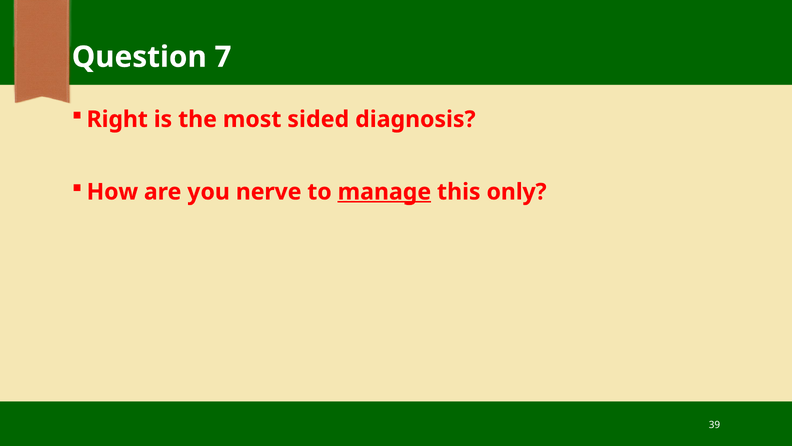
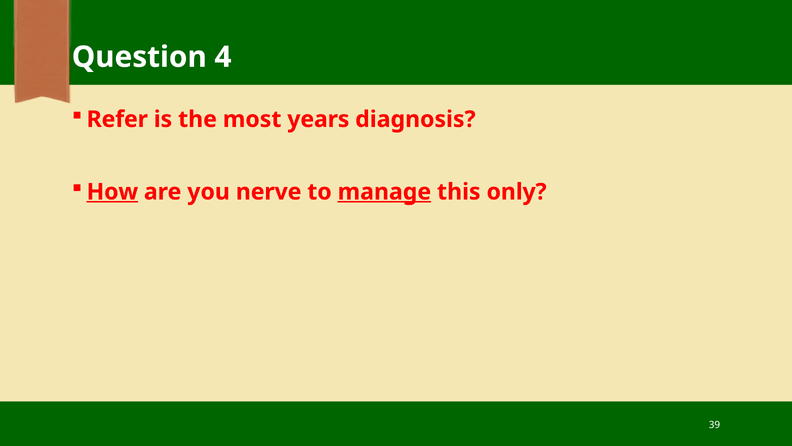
7: 7 -> 4 (223, 57)
Right: Right -> Refer (117, 119)
sided: sided -> years (318, 119)
How underline: none -> present (112, 192)
